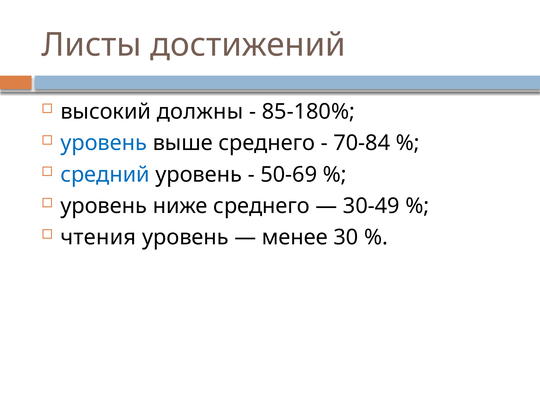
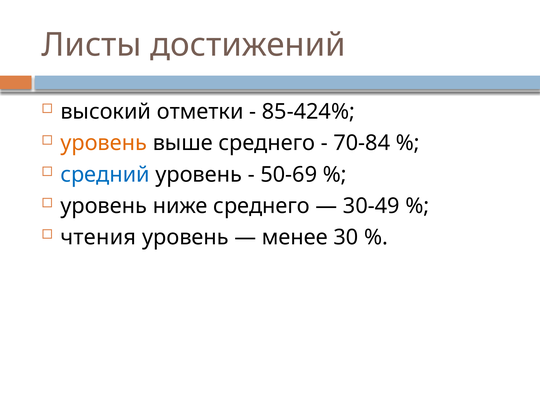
должны: должны -> отметки (200, 112)
85-180%: 85-180% -> 85-424% (308, 112)
уровень colour: blue -> orange (104, 143)
